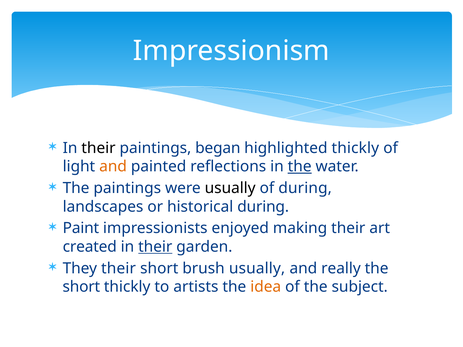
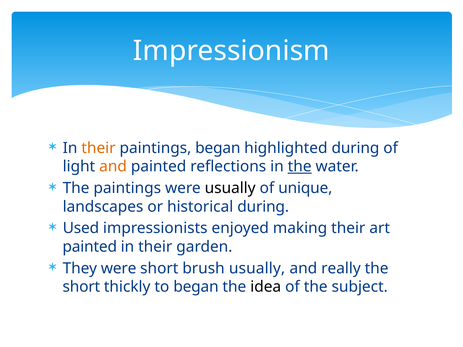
their colour: black -> orange (98, 148)
highlighted thickly: thickly -> during (355, 148)
of during: during -> unique (305, 188)
Paint: Paint -> Used (81, 228)
created: created -> painted (90, 247)
their underline: present -> none (155, 247)
They their: their -> were (119, 268)
to artists: artists -> began (196, 287)
idea colour: orange -> black (266, 287)
